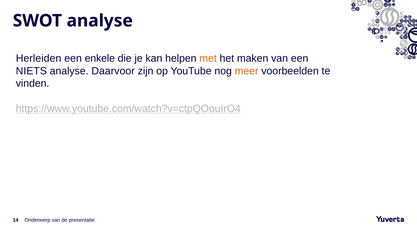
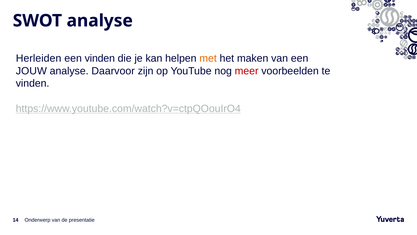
een enkele: enkele -> vinden (100, 58)
NIETS: NIETS -> JOUW (31, 71)
meer colour: orange -> red (247, 71)
